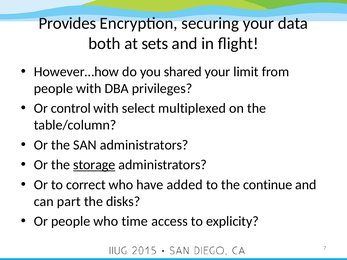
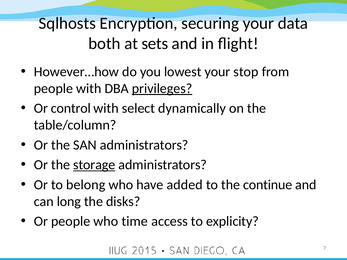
Provides: Provides -> Sqlhosts (67, 23)
shared: shared -> lowest (183, 72)
limit: limit -> stop (246, 72)
privileges underline: none -> present (162, 89)
multiplexed: multiplexed -> dynamically (192, 108)
correct: correct -> belong (86, 185)
part: part -> long (69, 202)
